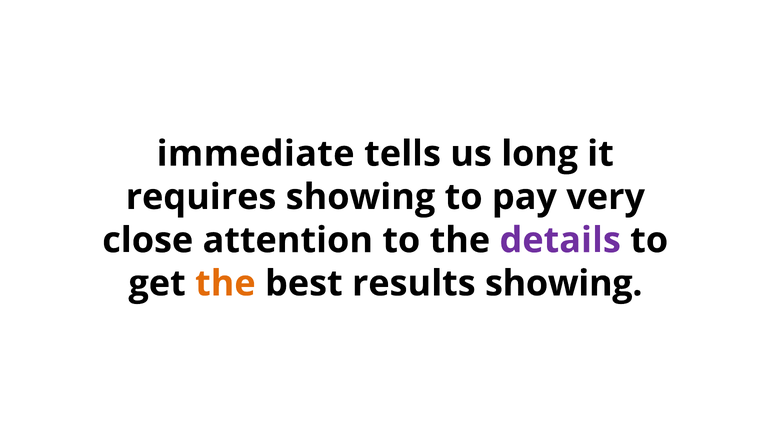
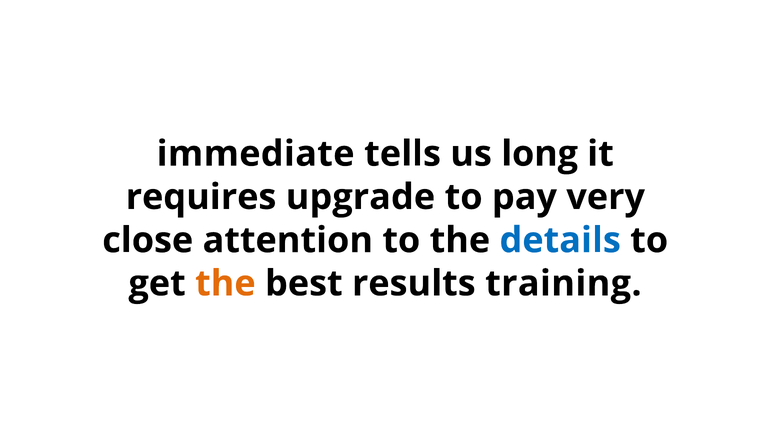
requires showing: showing -> upgrade (360, 197)
details colour: purple -> blue (560, 240)
results showing: showing -> training (563, 284)
